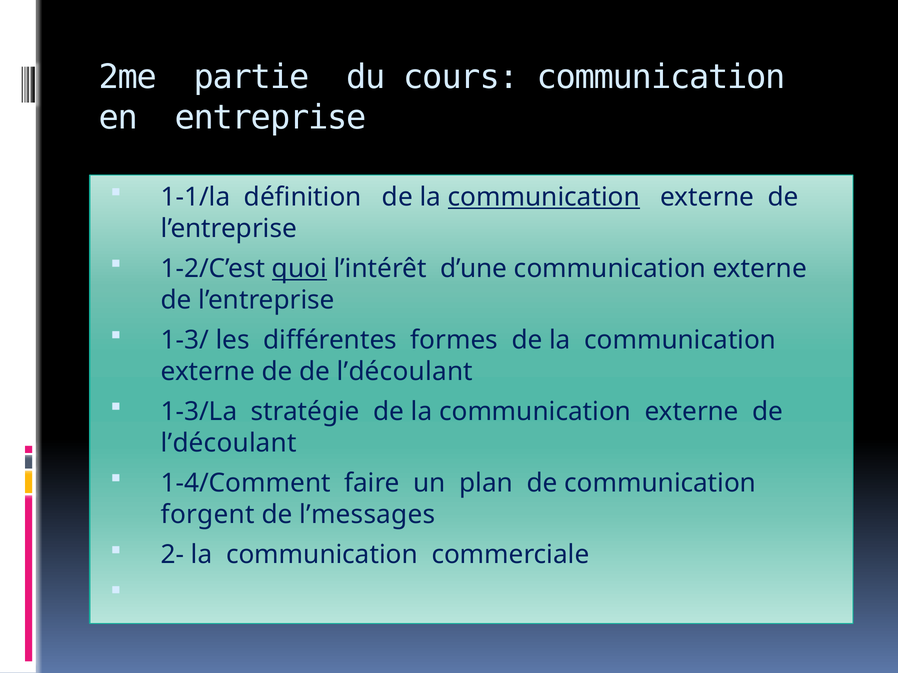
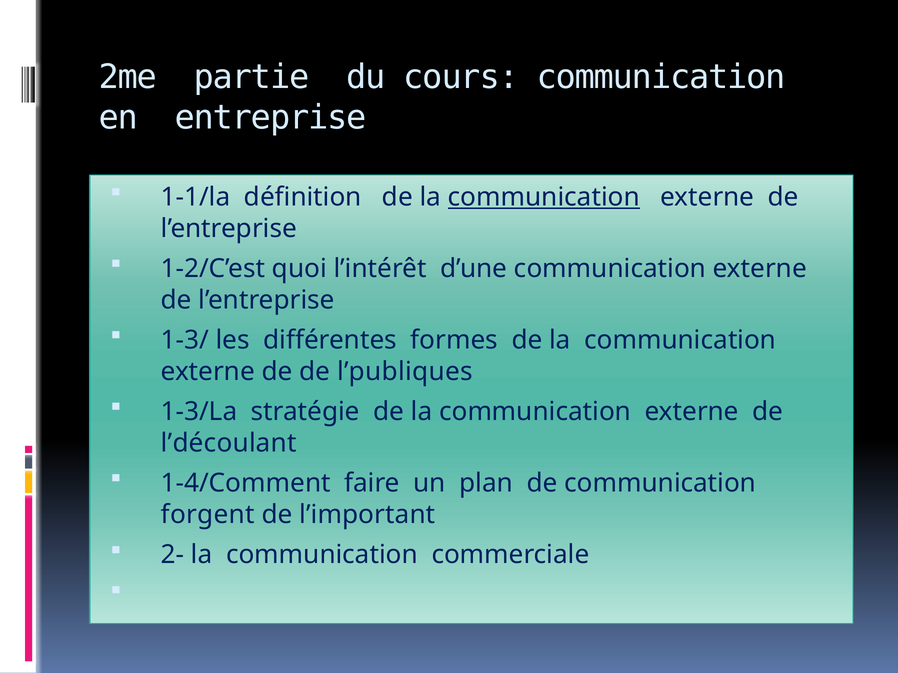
quoi underline: present -> none (299, 269)
de de l’découlant: l’découlant -> l’publiques (405, 372)
l’messages: l’messages -> l’important (367, 515)
